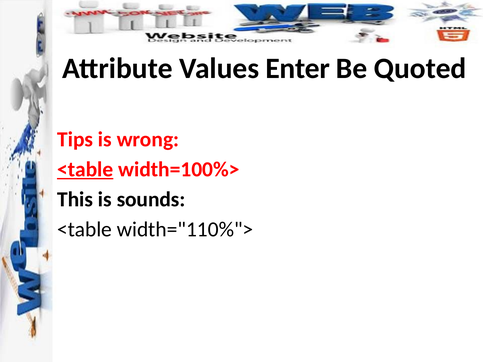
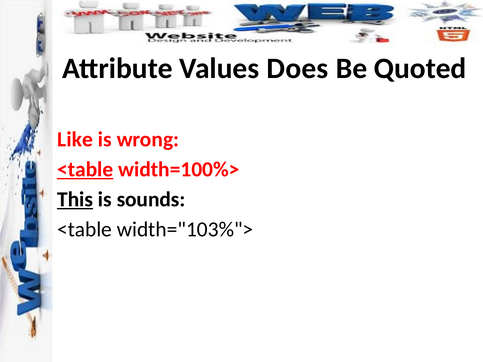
Enter: Enter -> Does (297, 68)
Tips: Tips -> Like (75, 139)
This underline: none -> present (75, 200)
width="110%">: width="110%"> -> width="103%"> (185, 230)
